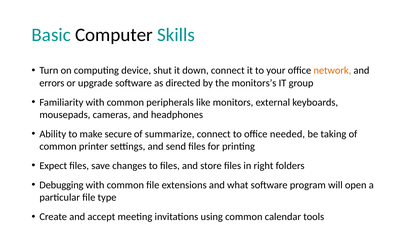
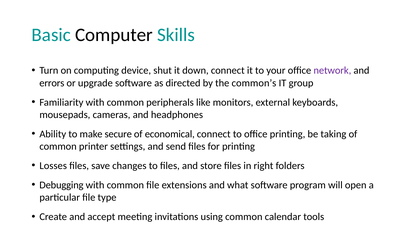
network colour: orange -> purple (332, 71)
monitors’s: monitors’s -> common’s (254, 83)
summarize: summarize -> economical (170, 134)
office needed: needed -> printing (288, 134)
Expect: Expect -> Losses (53, 166)
